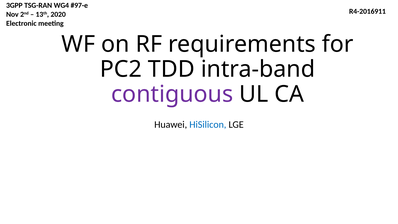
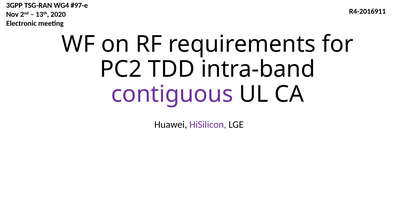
HiSilicon colour: blue -> purple (208, 124)
